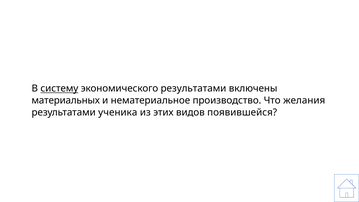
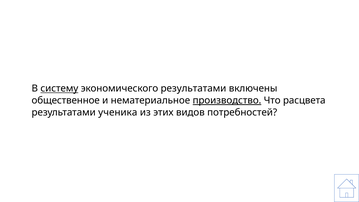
материальных: материальных -> общественное (66, 100)
производство underline: none -> present (227, 100)
желания: желания -> расцвета (304, 100)
появившейся: появившейся -> потребностей (242, 112)
